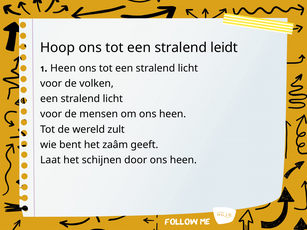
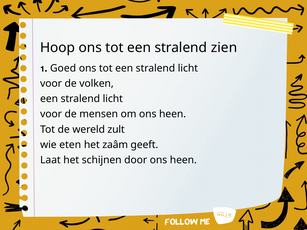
leidt: leidt -> zien (224, 48)
Heen: Heen -> Goed (63, 68)
bent: bent -> eten (70, 145)
